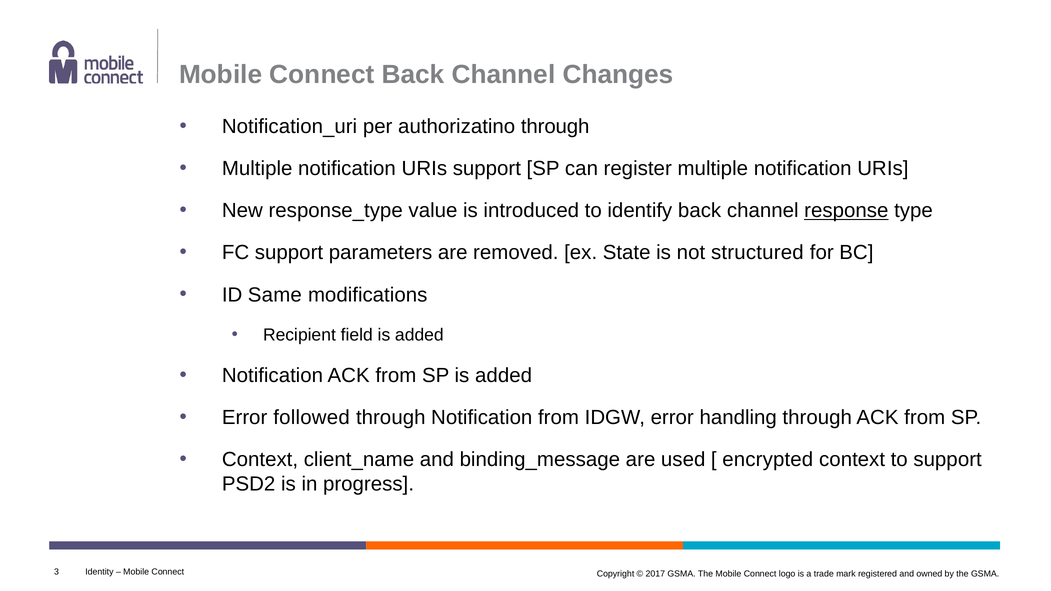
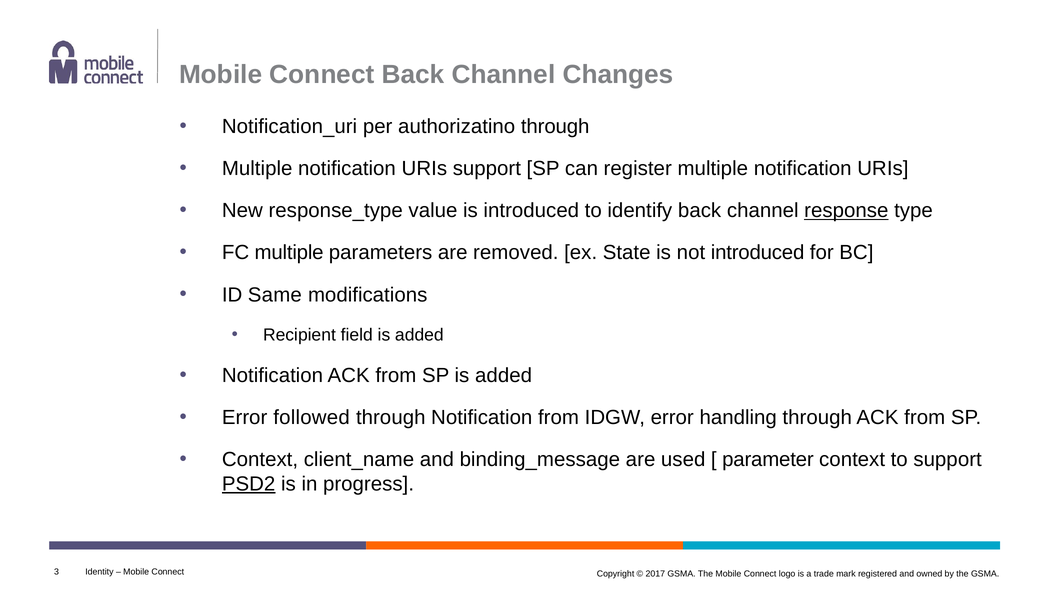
FC support: support -> multiple (289, 253)
not structured: structured -> introduced (758, 253)
encrypted: encrypted -> parameter (768, 460)
PSD2 underline: none -> present (249, 484)
